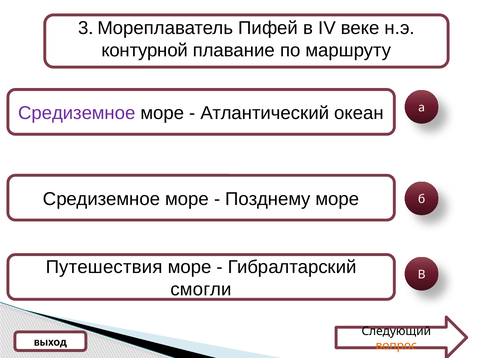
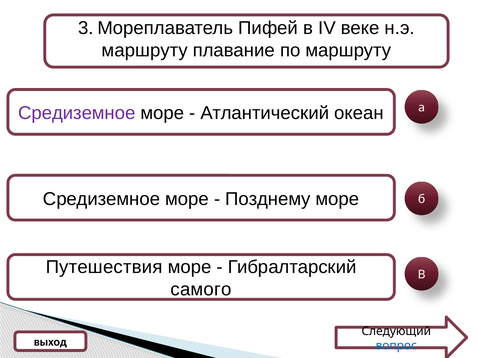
контурной: контурной -> маршруту (145, 50)
смогли: смогли -> самого (201, 290)
вопрос colour: orange -> blue (396, 346)
